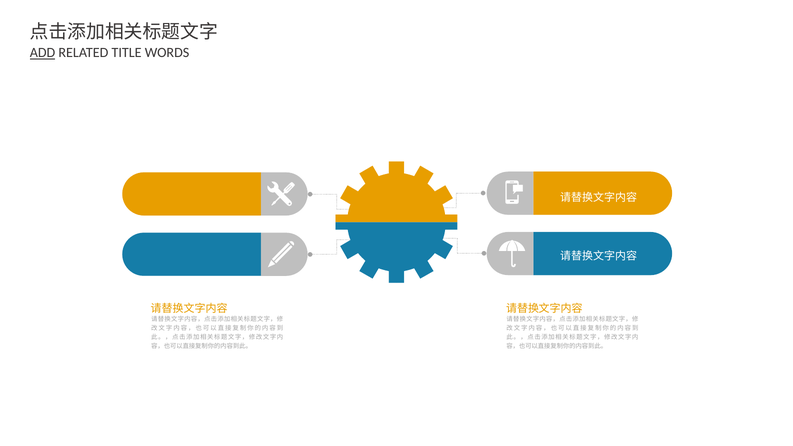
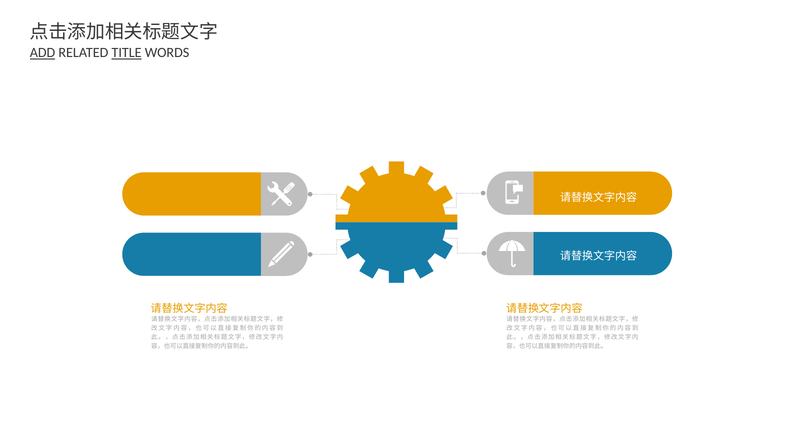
TITLE underline: none -> present (127, 53)
